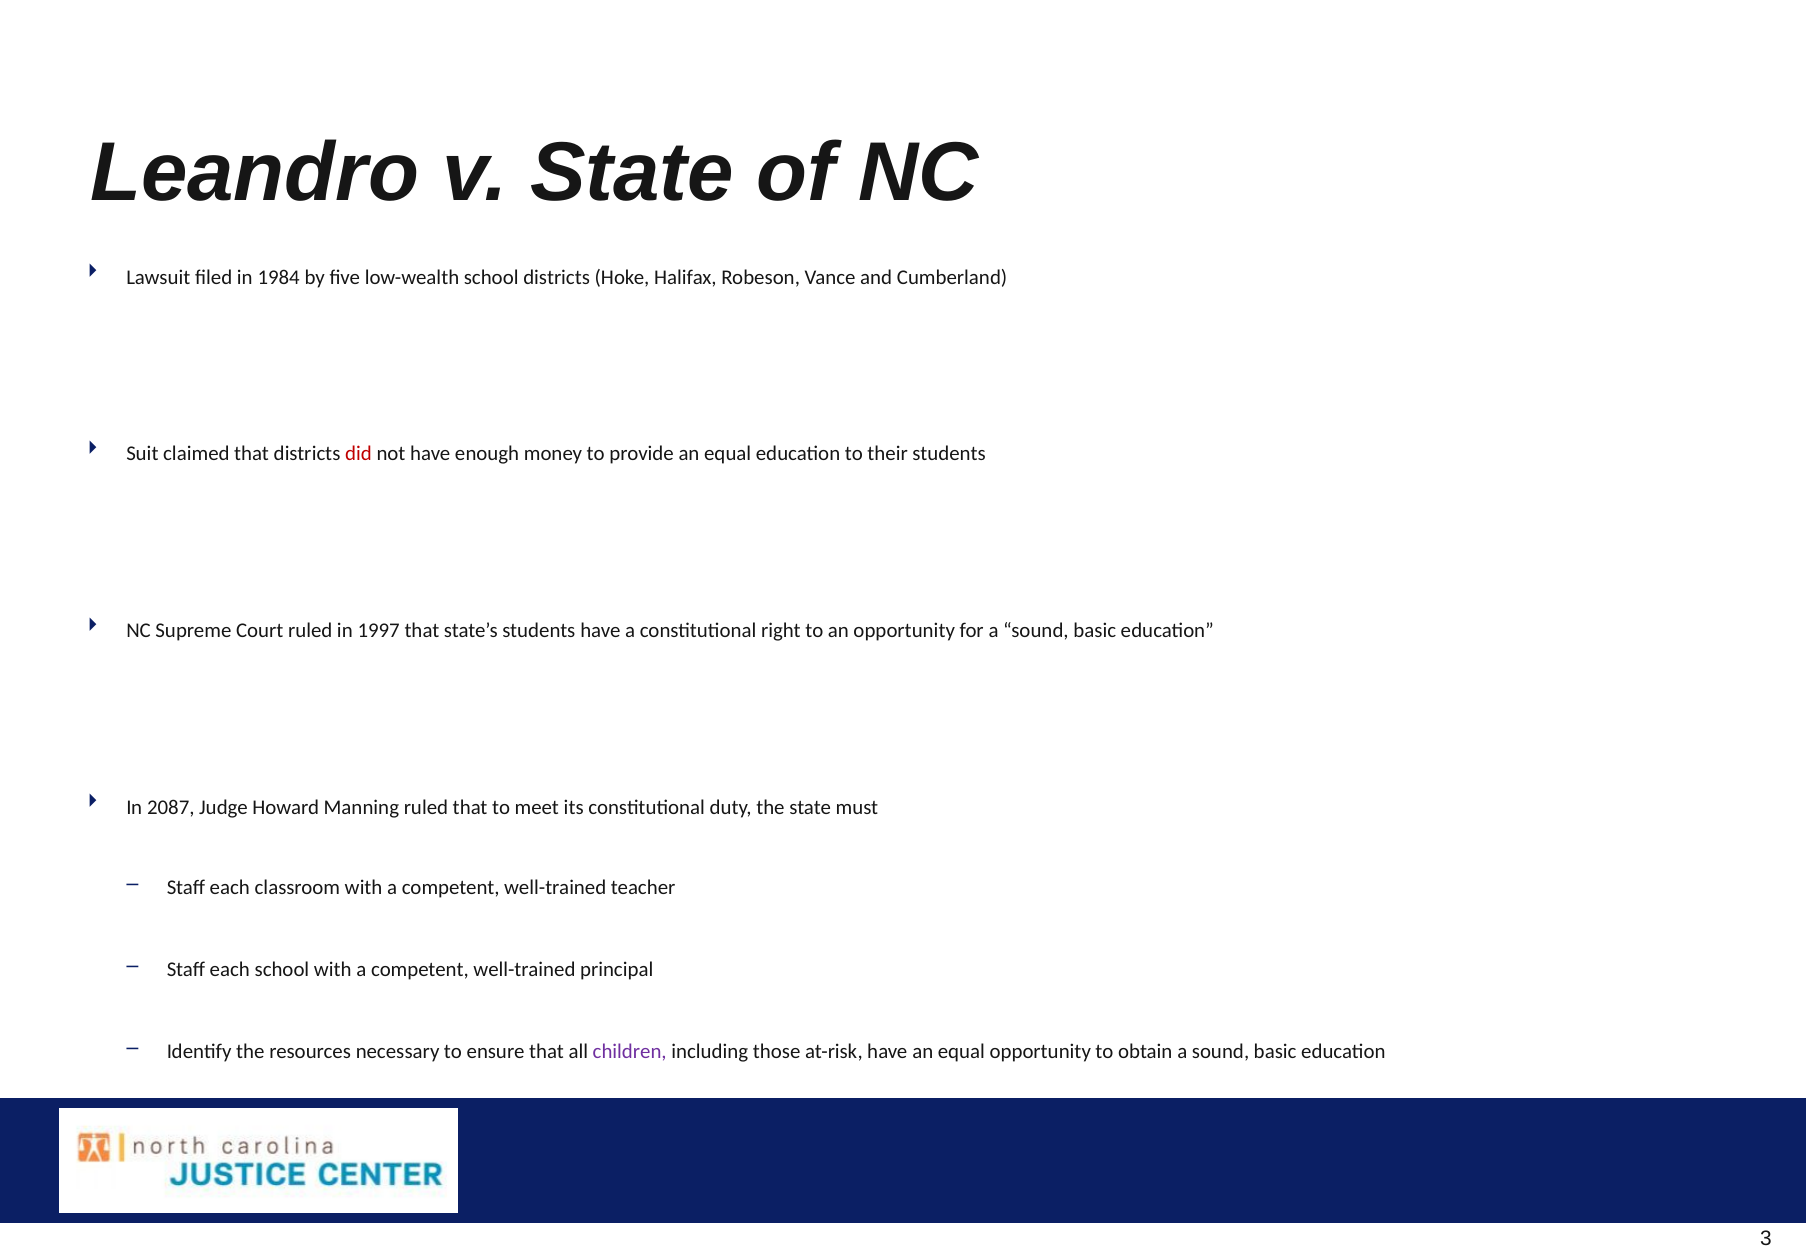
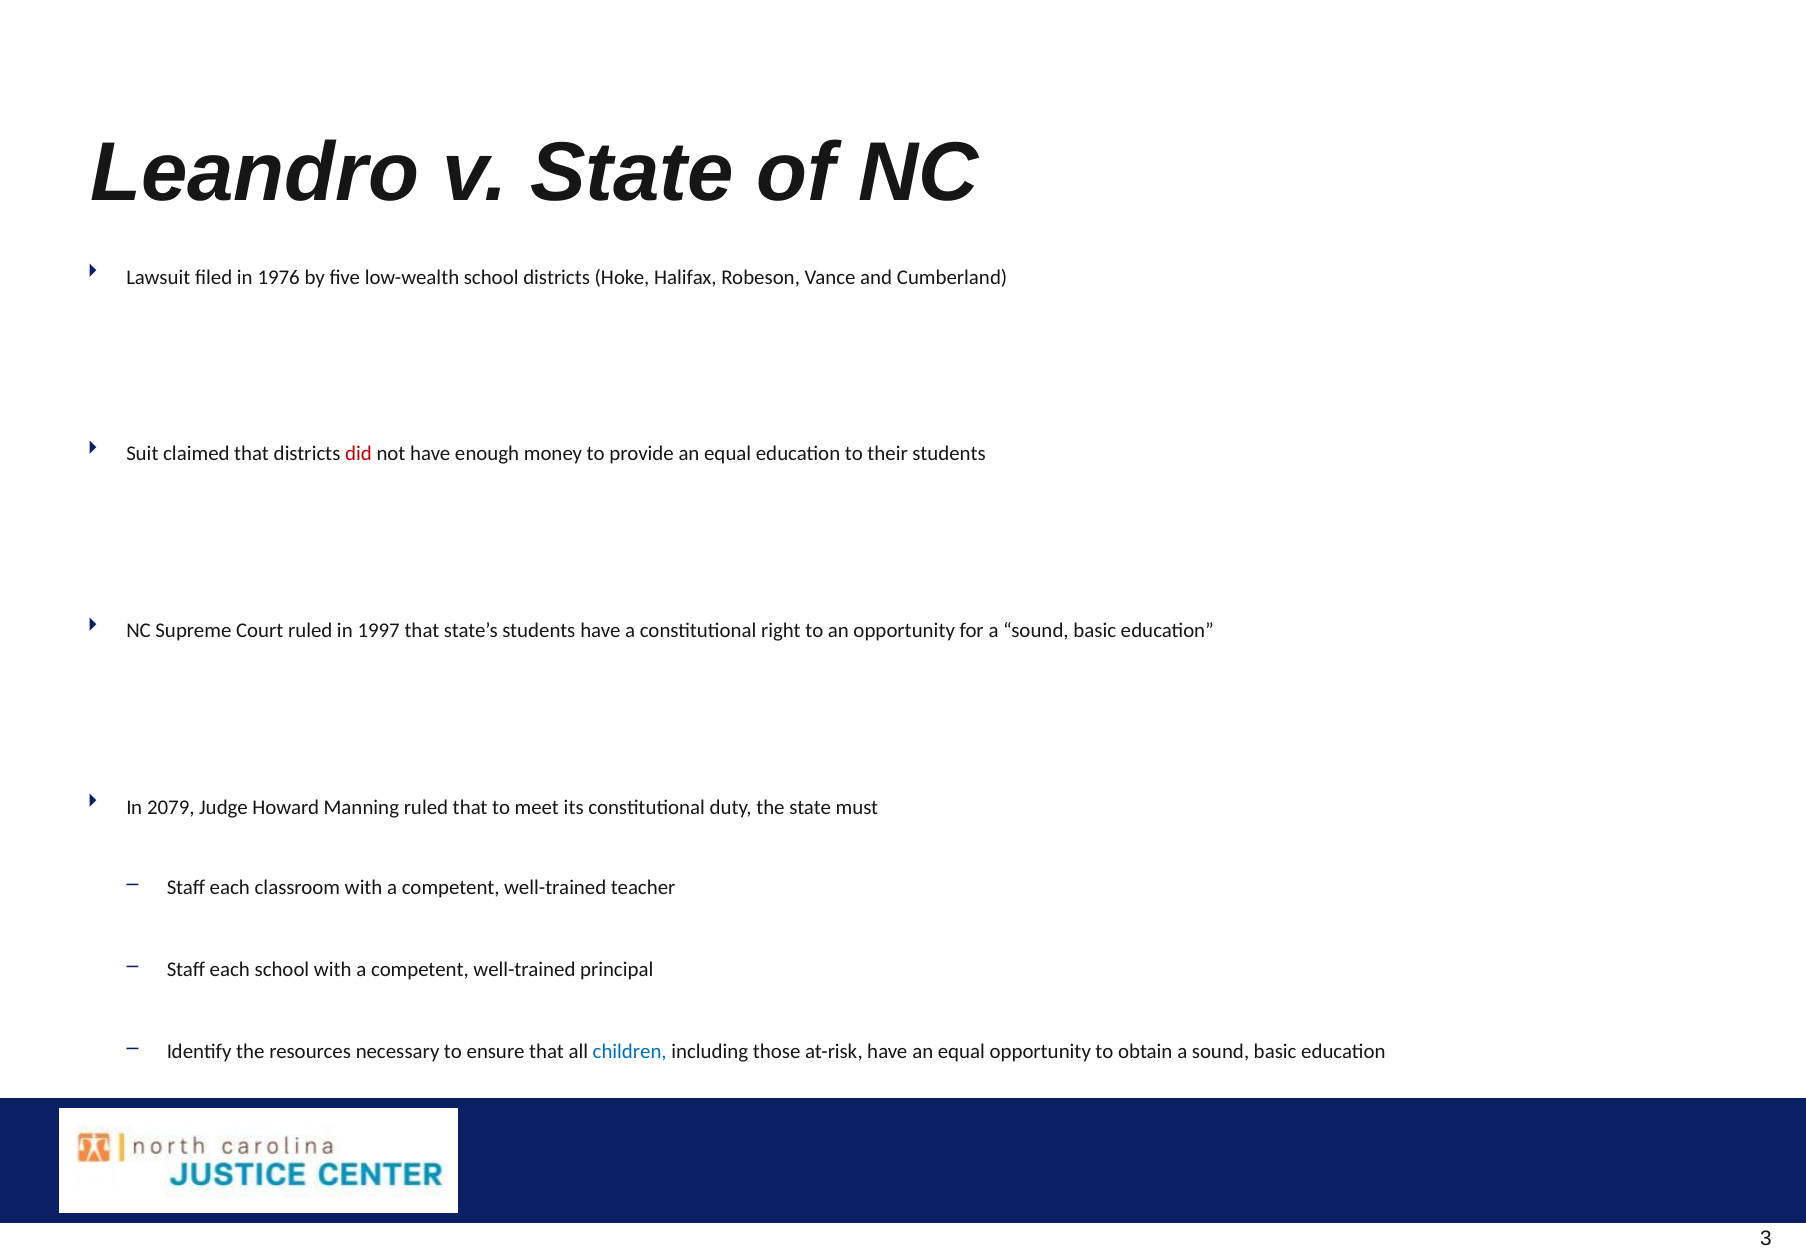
1984: 1984 -> 1976 (279, 277)
2087: 2087 -> 2079 (171, 808)
children colour: purple -> blue (630, 1051)
